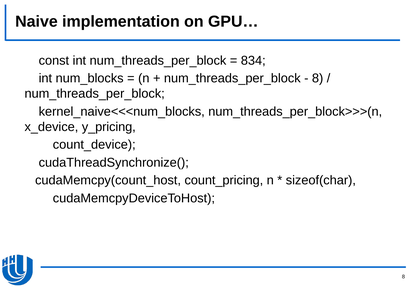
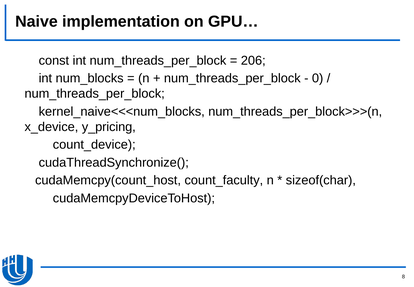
834: 834 -> 206 (253, 61)
8: 8 -> 0 (318, 78)
count_pricing: count_pricing -> count_faculty (224, 180)
